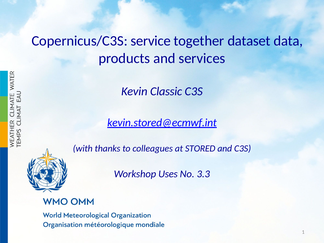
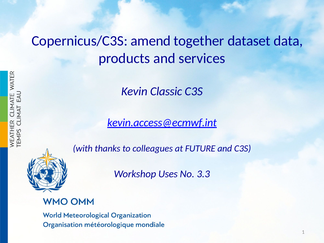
service: service -> amend (151, 41)
kevin.stored@ecmwf.int: kevin.stored@ecmwf.int -> kevin.access@ecmwf.int (162, 123)
STORED: STORED -> FUTURE (200, 149)
